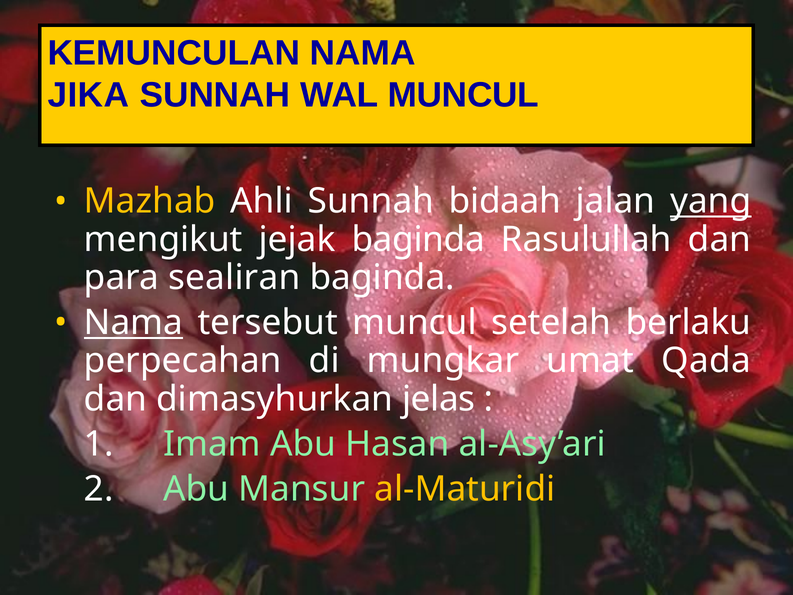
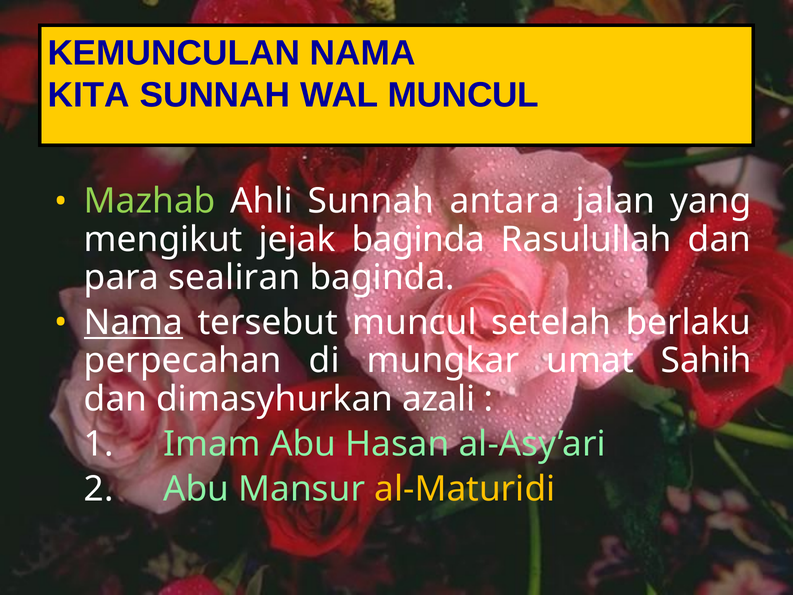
JIKA: JIKA -> KITA (89, 95)
Mazhab colour: yellow -> light green (150, 201)
bidaah: bidaah -> antara (505, 201)
yang underline: present -> none (711, 201)
Qada: Qada -> Sahih (706, 361)
jelas: jelas -> azali (439, 399)
